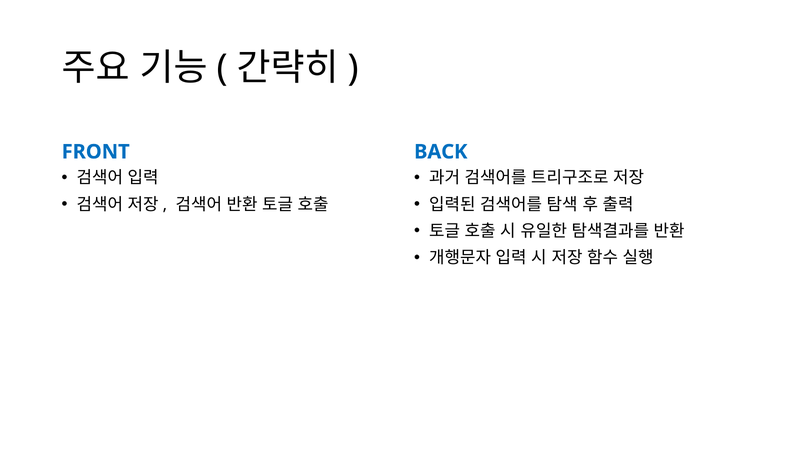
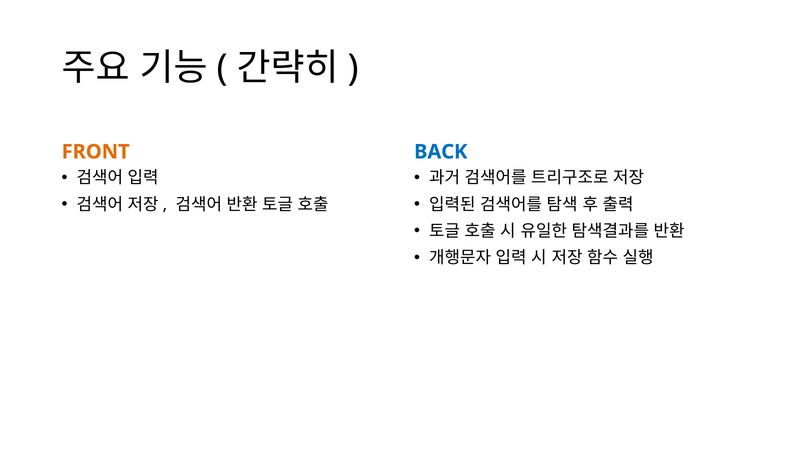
FRONT colour: blue -> orange (96, 152)
